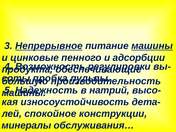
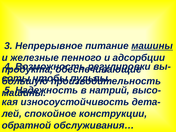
Непрерывное underline: present -> none (49, 46)
цинковые: цинковые -> железные (35, 58)
пробка: пробка -> чтобы (50, 78)
минералы: минералы -> обратной (26, 125)
